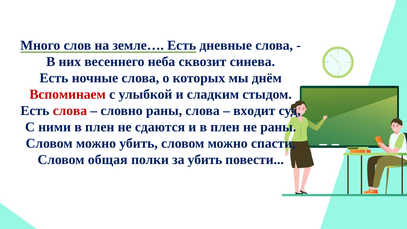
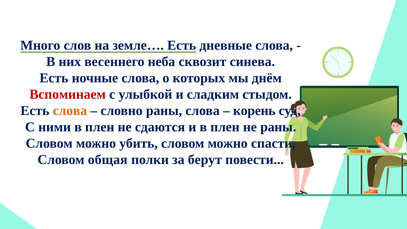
слова colour: red -> orange (70, 111)
входит: входит -> корень (254, 111)
за убить: убить -> берут (205, 159)
